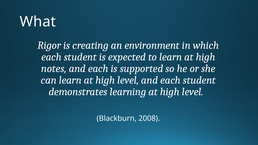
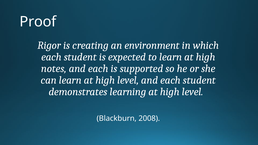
What: What -> Proof (38, 22)
